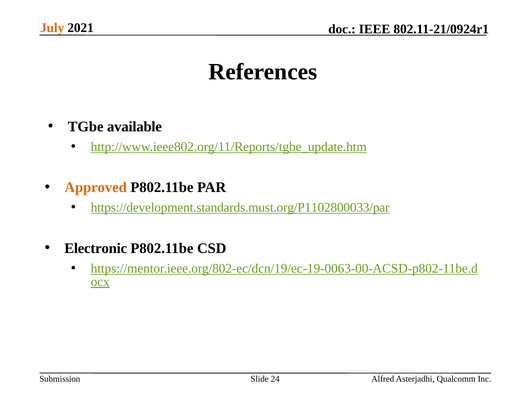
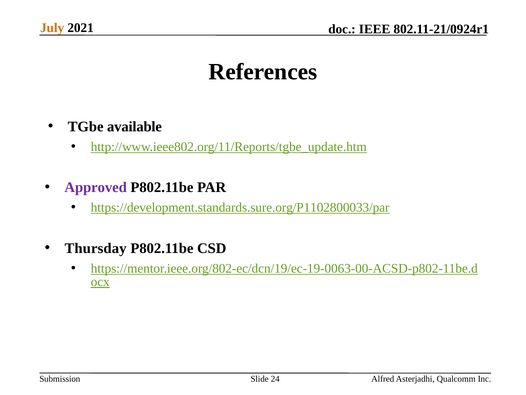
Approved colour: orange -> purple (96, 187)
https://development.standards.must.org/P1102800033/par: https://development.standards.must.org/P1102800033/par -> https://development.standards.sure.org/P1102800033/par (240, 207)
Electronic: Electronic -> Thursday (96, 248)
